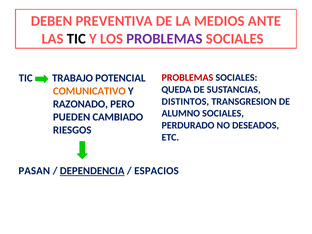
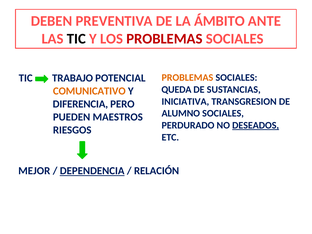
MEDIOS: MEDIOS -> ÁMBITO (219, 21)
PROBLEMAS colour: purple -> red (164, 39)
PROBLEMAS colour: red -> orange (187, 78)
DISTINTOS: DISTINTOS -> INICIATIVA (185, 101)
RAZONADO: RAZONADO -> DIFERENCIA (80, 104)
CAMBIADO: CAMBIADO -> MAESTROS (118, 117)
DESEADOS underline: none -> present (256, 125)
PASAN: PASAN -> MEJOR (34, 171)
ESPACIOS: ESPACIOS -> RELACIÓN (157, 171)
